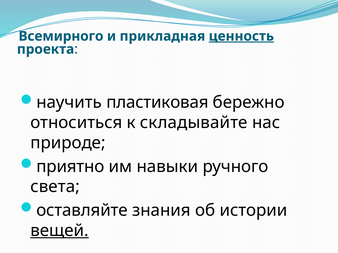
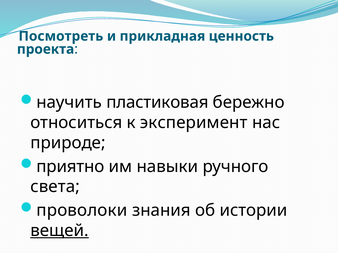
Всемирного: Всемирного -> Посмотреть (61, 36)
ценность underline: present -> none (241, 36)
складывайте: складывайте -> эксперимент (194, 123)
оставляйте: оставляйте -> проволоки (82, 211)
